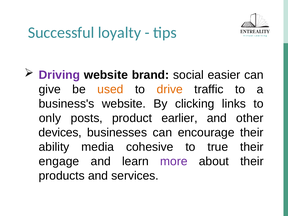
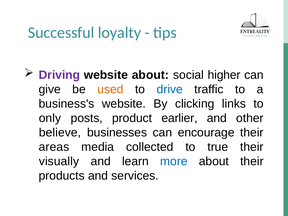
website brand: brand -> about (150, 75)
easier: easier -> higher (224, 75)
drive colour: orange -> blue (170, 89)
devices: devices -> believe (60, 133)
ability: ability -> areas (54, 147)
cohesive: cohesive -> collected (150, 147)
engage: engage -> visually (59, 161)
more colour: purple -> blue (174, 161)
